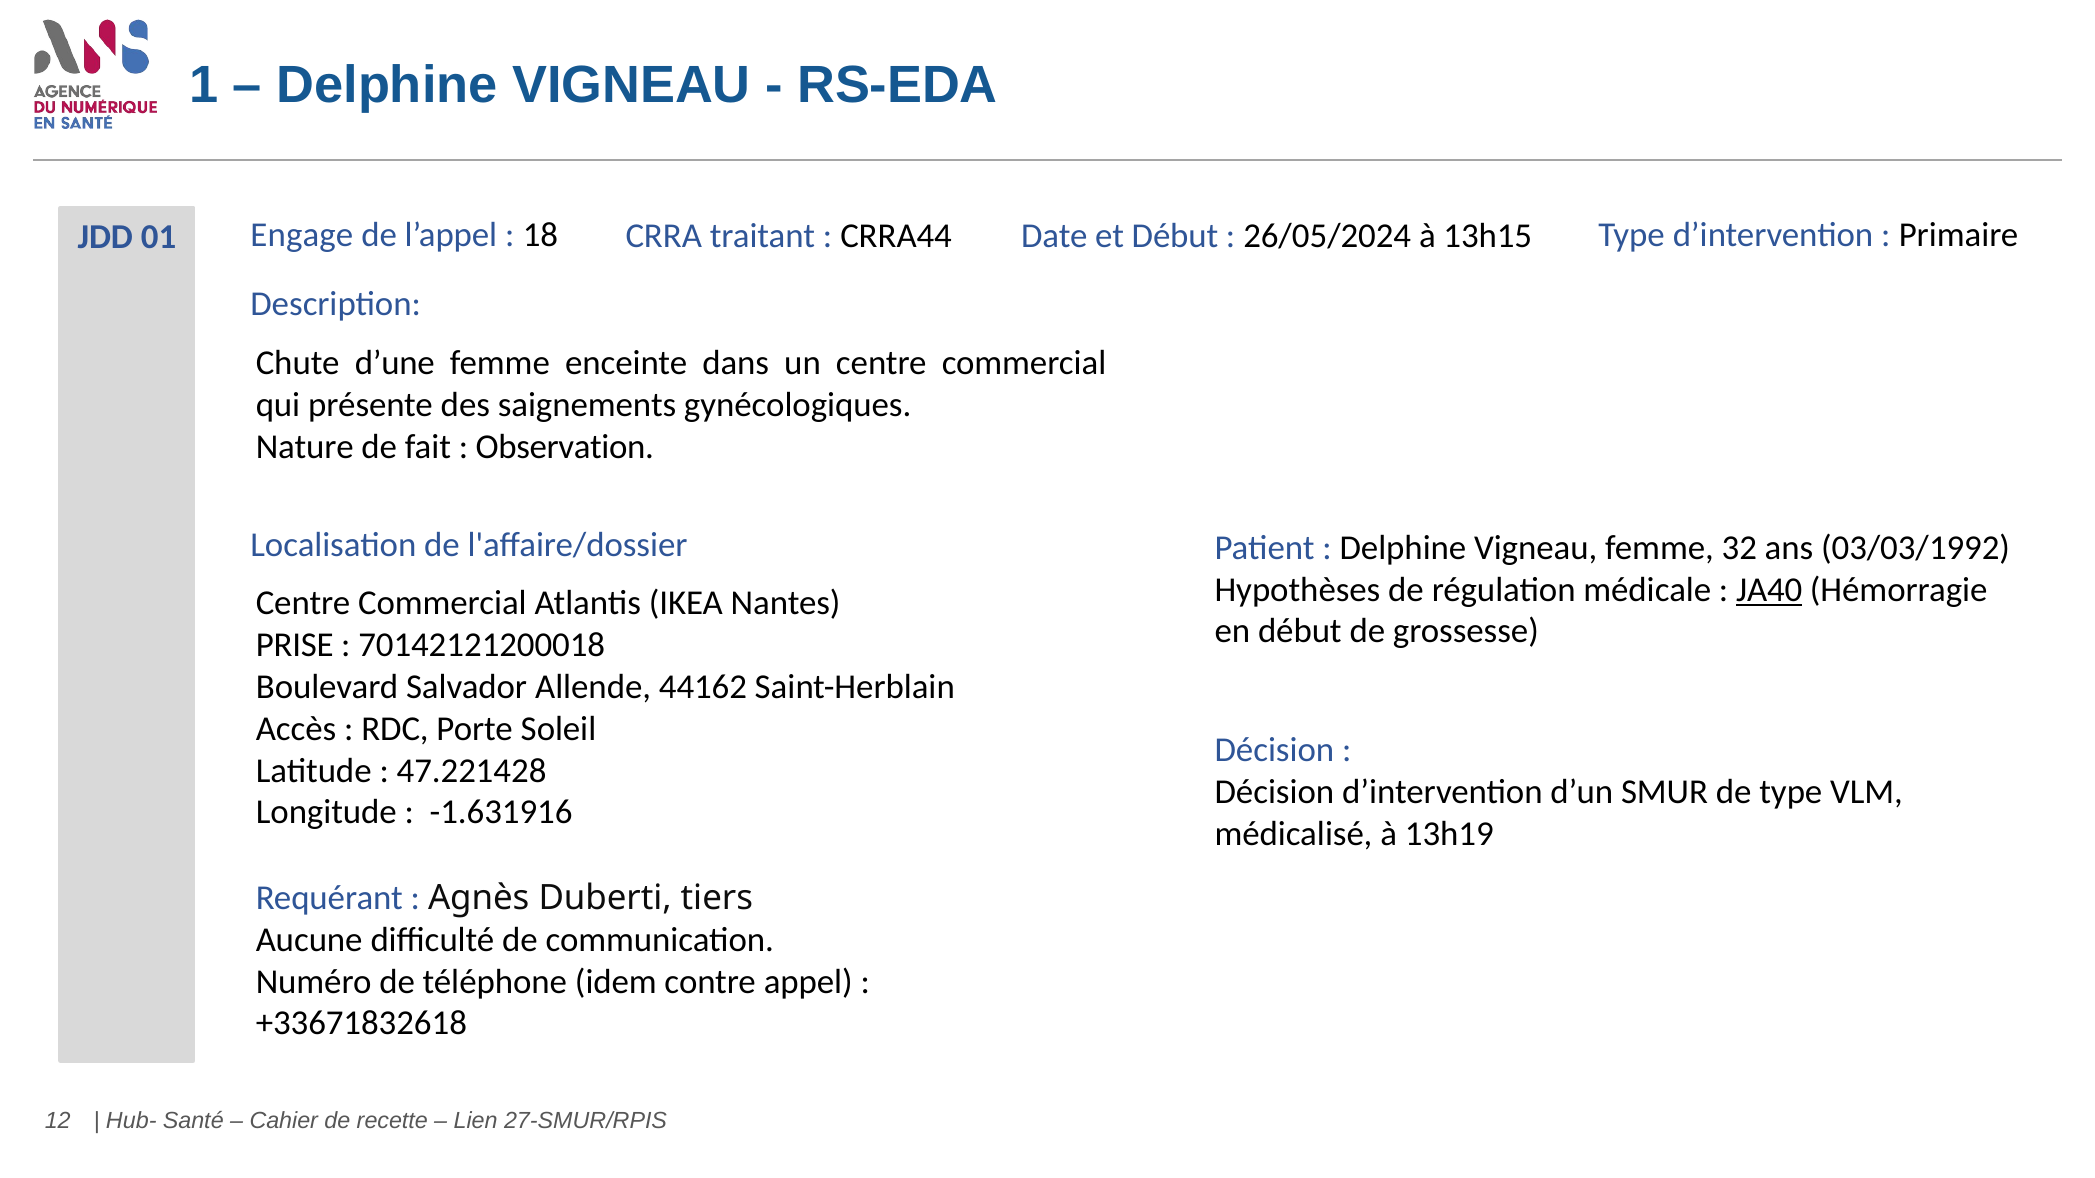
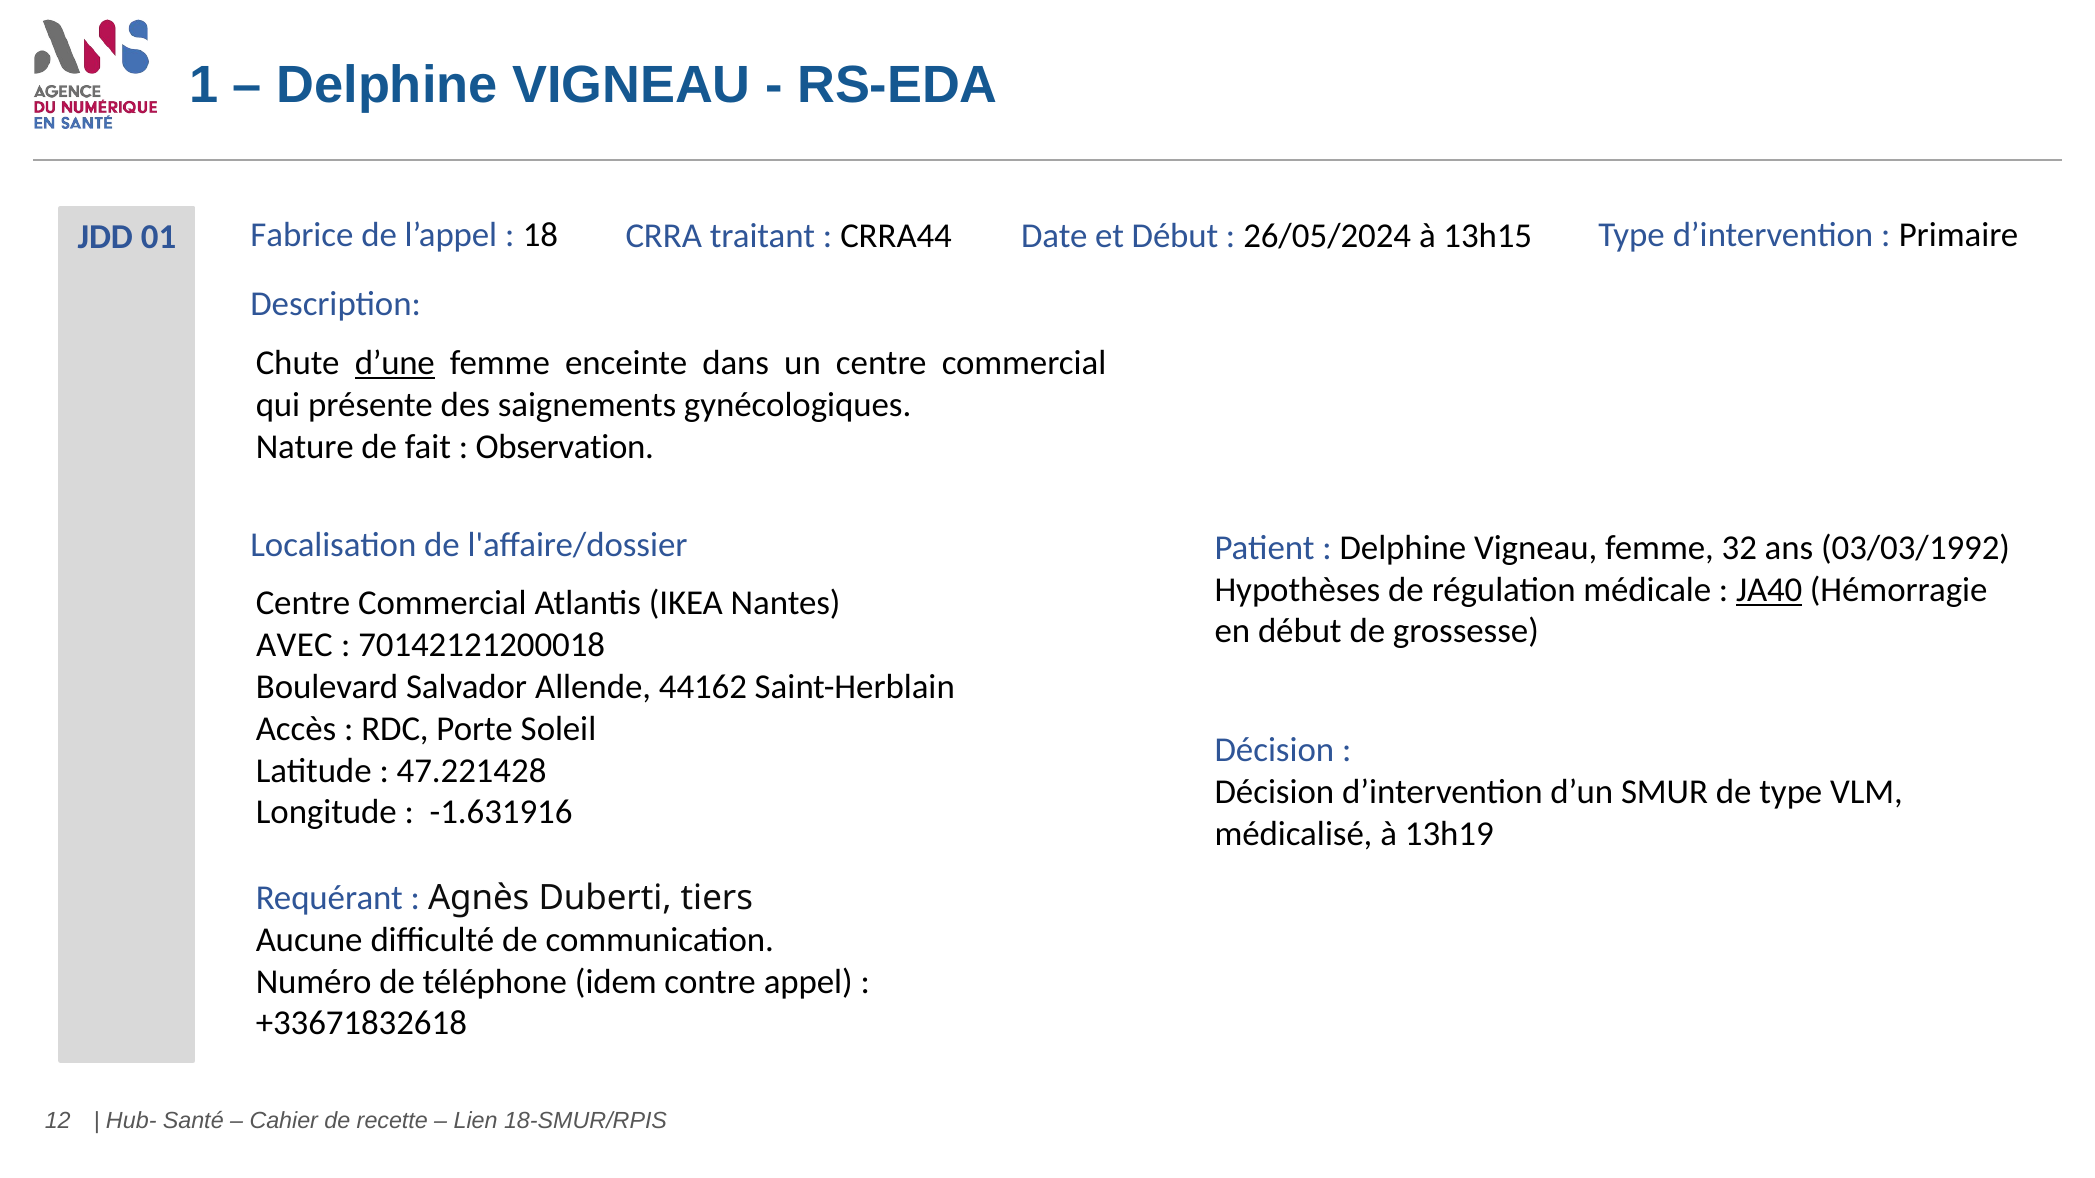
Engage: Engage -> Fabrice (302, 235)
d’une underline: none -> present (395, 363)
PRISE: PRISE -> AVEC (294, 645)
27-SMUR/RPIS: 27-SMUR/RPIS -> 18-SMUR/RPIS (586, 1121)
